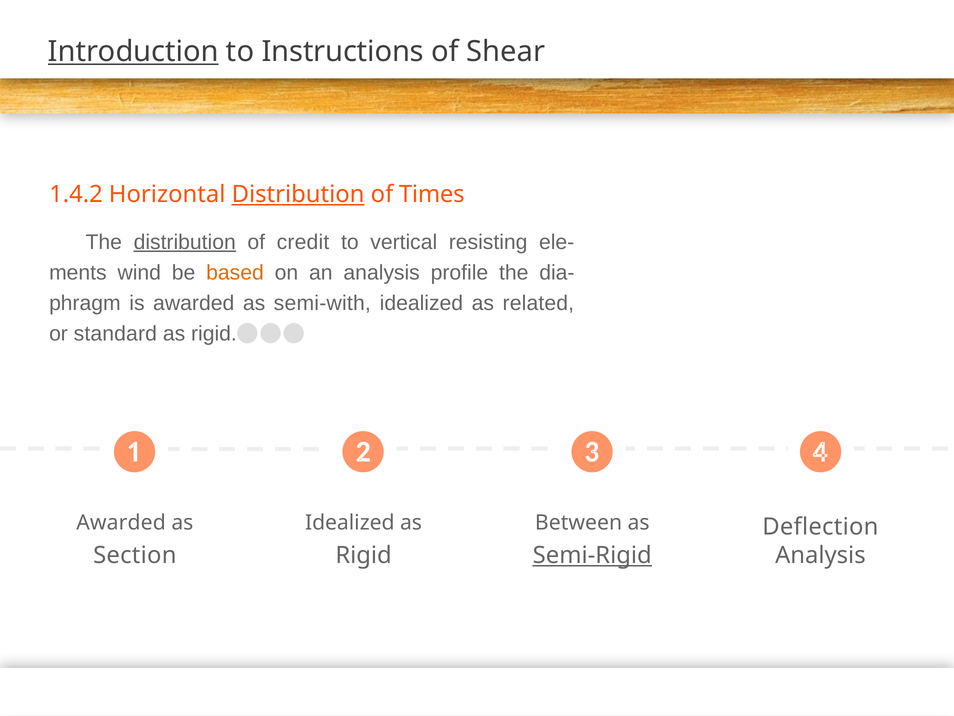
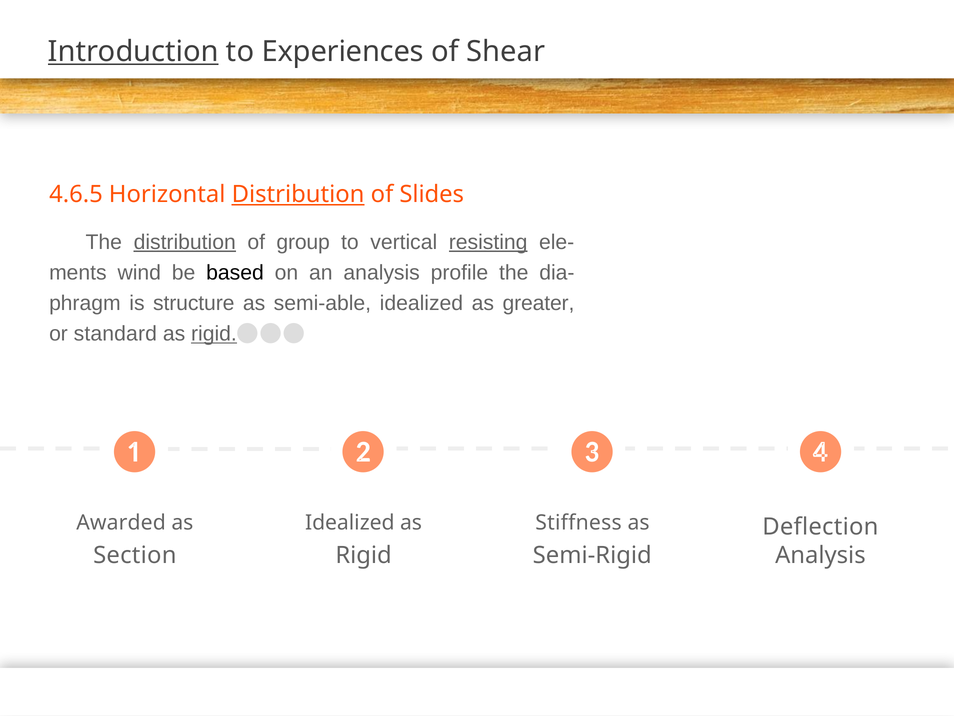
Instructions: Instructions -> Experiences (343, 52)
1.4.2: 1.4.2 -> 4.6.5 (76, 194)
Times: Times -> Slides (432, 194)
credit: credit -> group (303, 242)
resisting underline: none -> present (488, 242)
based colour: orange -> black (235, 273)
is awarded: awarded -> structure (194, 303)
semi-with: semi-with -> semi-able (322, 303)
related: related -> greater (538, 303)
rigid underline: none -> present (214, 334)
Between: Between -> Stiffness (578, 523)
Semi-Rigid underline: present -> none (592, 555)
